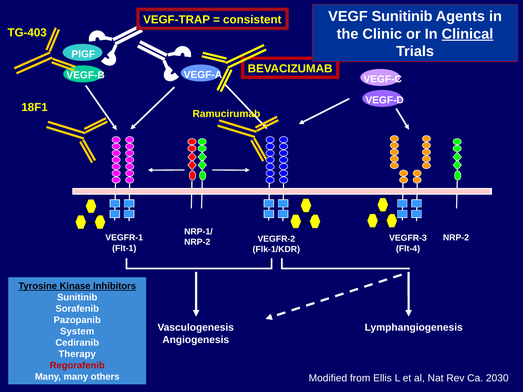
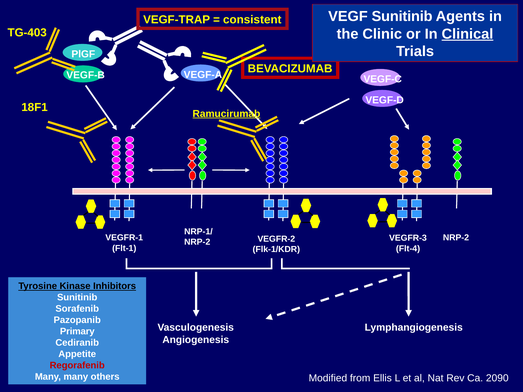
Ramucirumab underline: none -> present (226, 114)
System: System -> Primary (77, 332)
Therapy: Therapy -> Appetite (77, 354)
2030: 2030 -> 2090 (497, 378)
